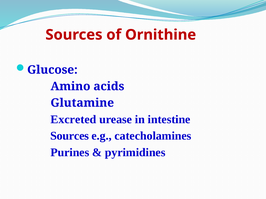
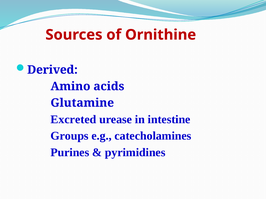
Glucose: Glucose -> Derived (52, 70)
Sources: Sources -> Groups (70, 136)
